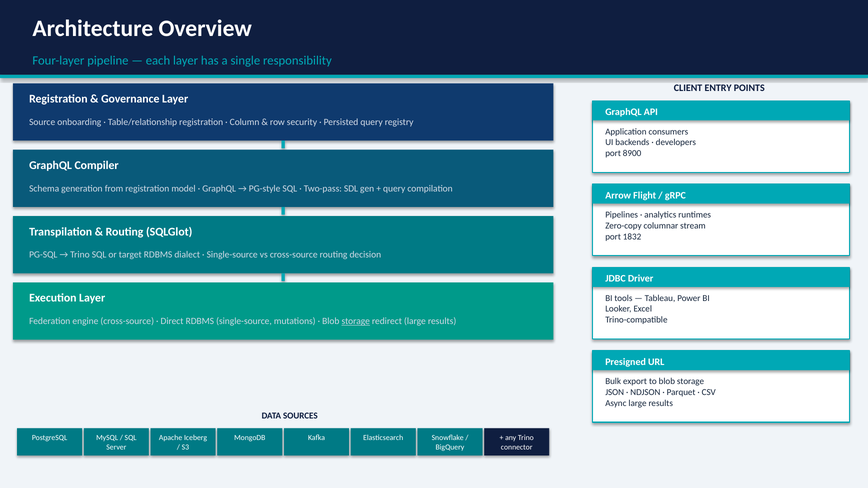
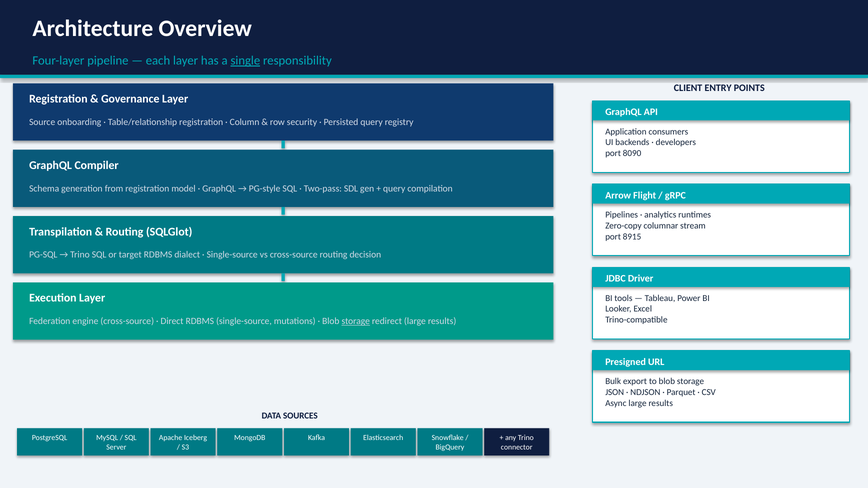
single underline: none -> present (245, 61)
8900: 8900 -> 8090 (632, 153)
1832: 1832 -> 8915 (632, 237)
